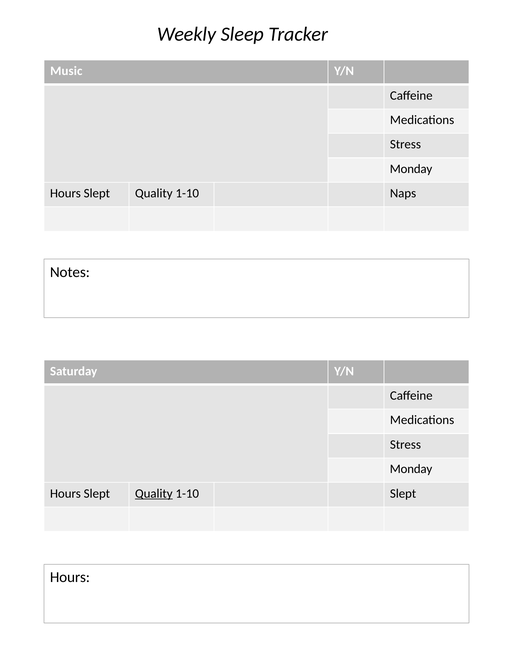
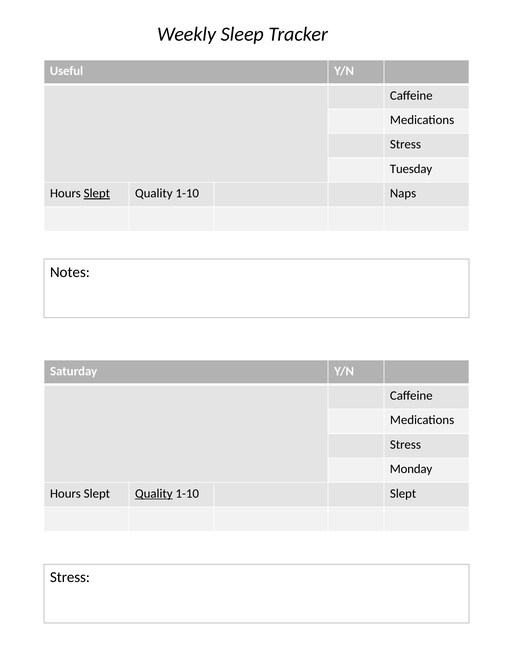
Music: Music -> Useful (66, 71)
Monday: Monday -> Tuesday (411, 169)
Slept underline: none -> present (97, 193)
Hours: Hours -> Stress (70, 577)
